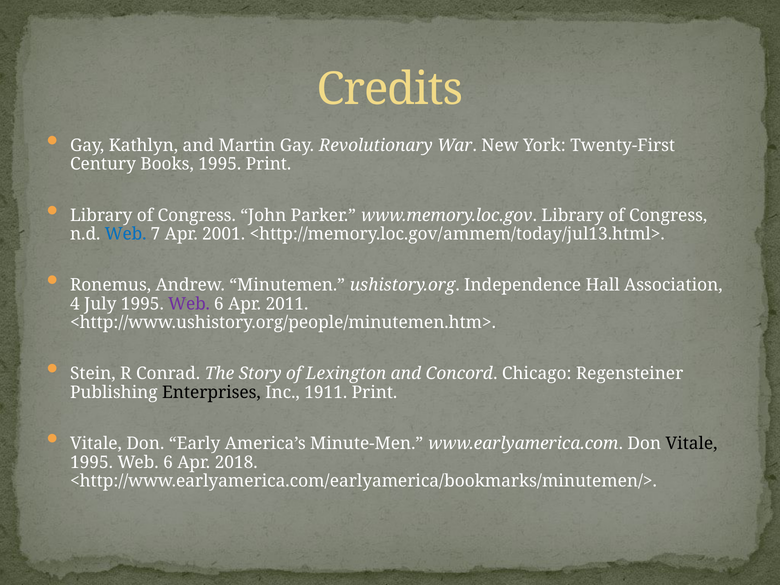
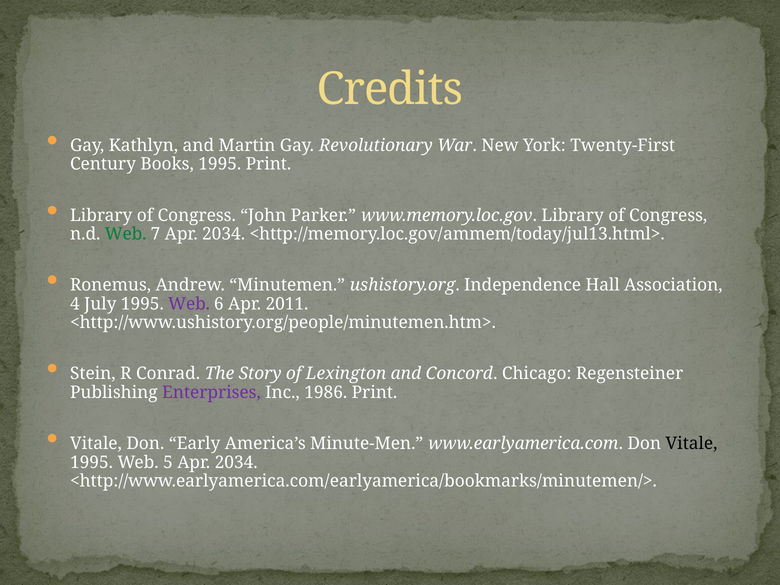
Web colour: blue -> green (126, 234)
7 Apr 2001: 2001 -> 2034 (224, 234)
Enterprises colour: black -> purple (211, 392)
1911: 1911 -> 1986 (326, 392)
6: 6 -> 5 (168, 462)
2018: 2018 -> 2034 (236, 462)
